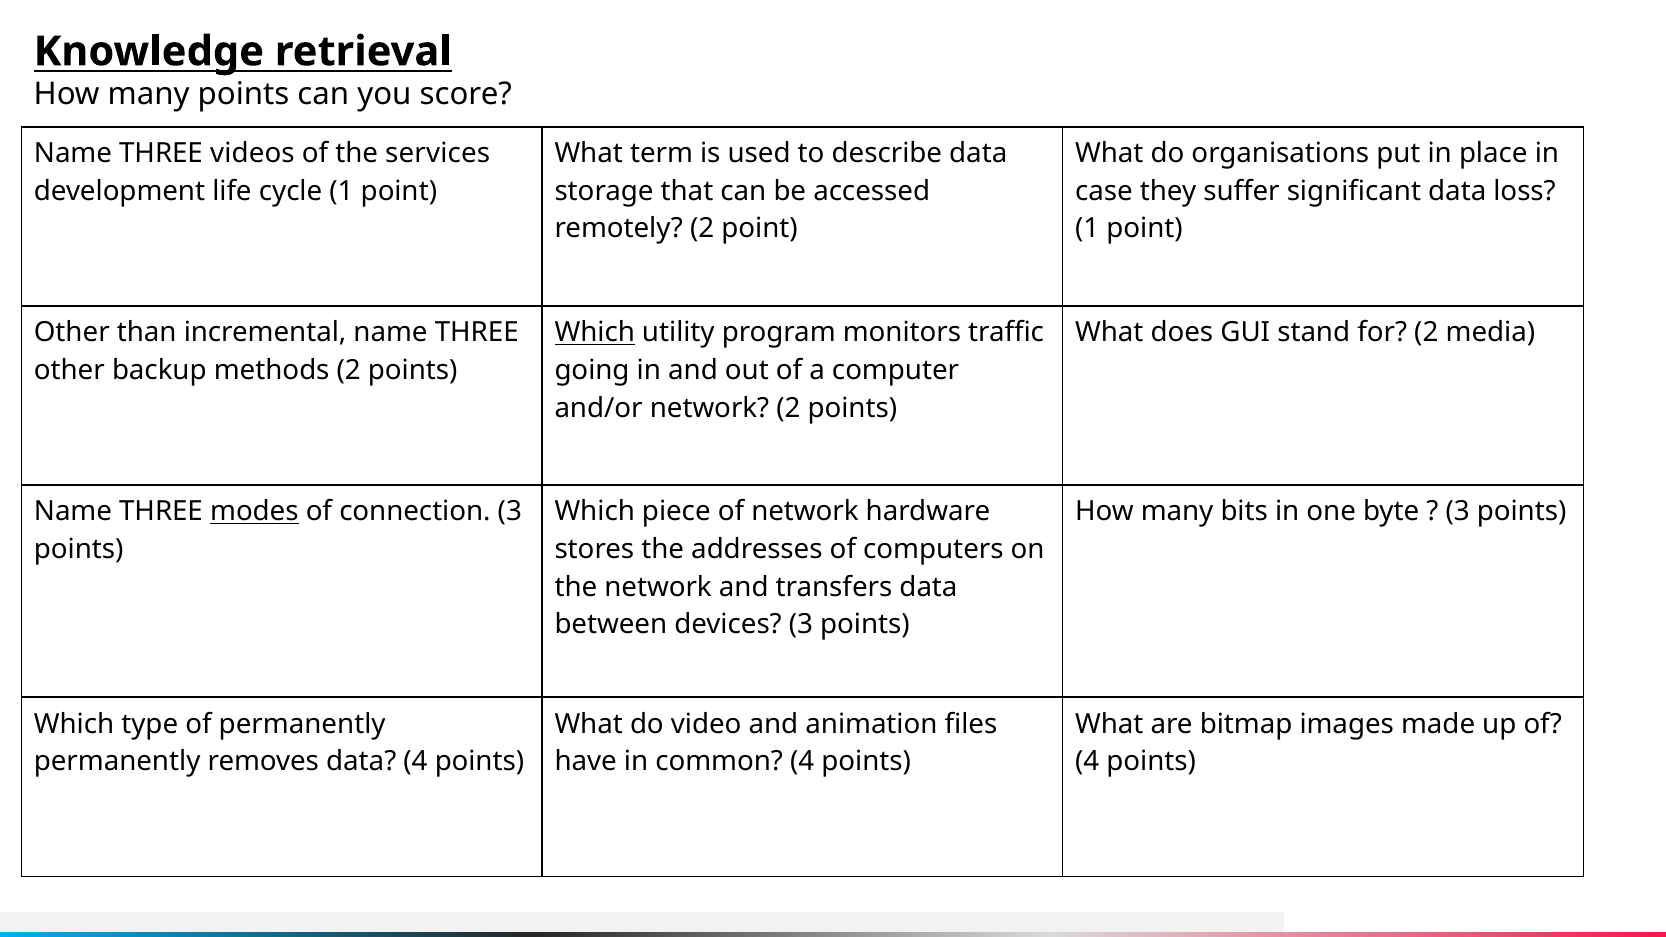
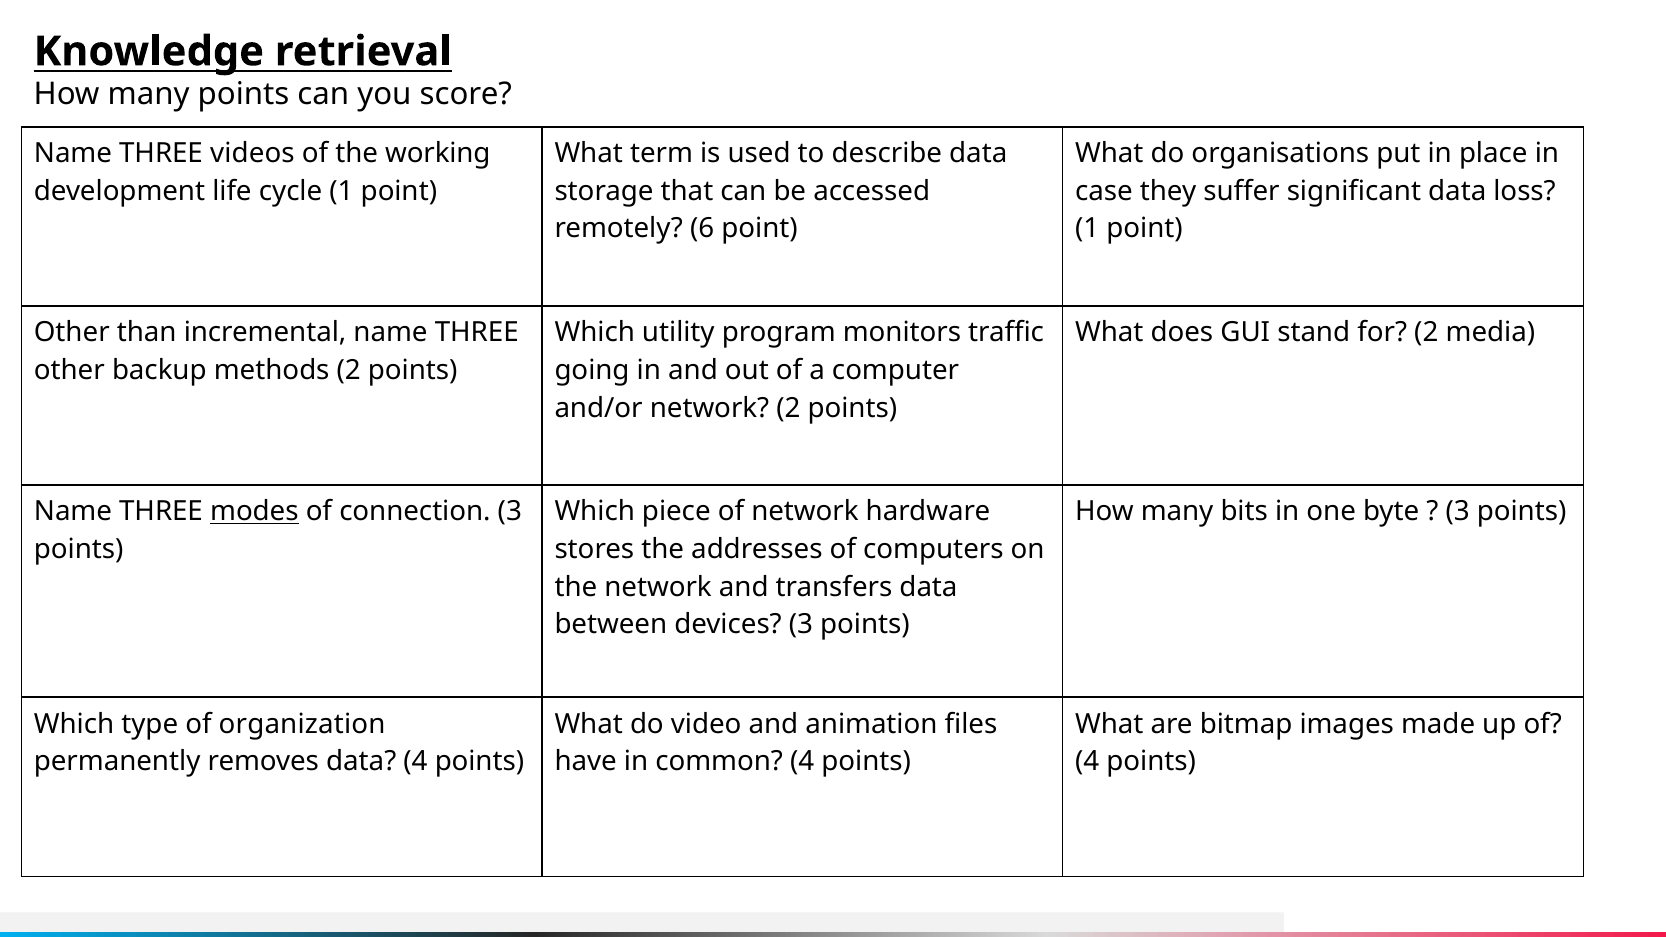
services: services -> working (438, 153)
remotely 2: 2 -> 6 (702, 229)
Which underline: present -> none (595, 333)
of permanently: permanently -> organization (302, 724)
